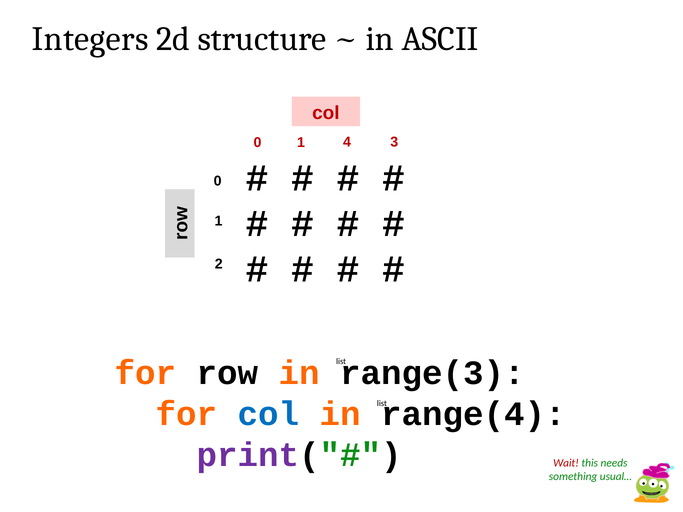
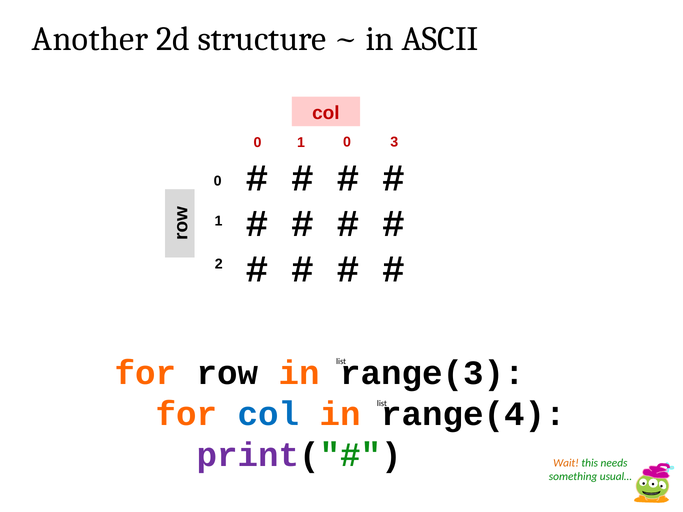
Integers: Integers -> Another (90, 39)
4: 4 -> 0 (347, 142)
Wait colour: red -> orange (566, 463)
